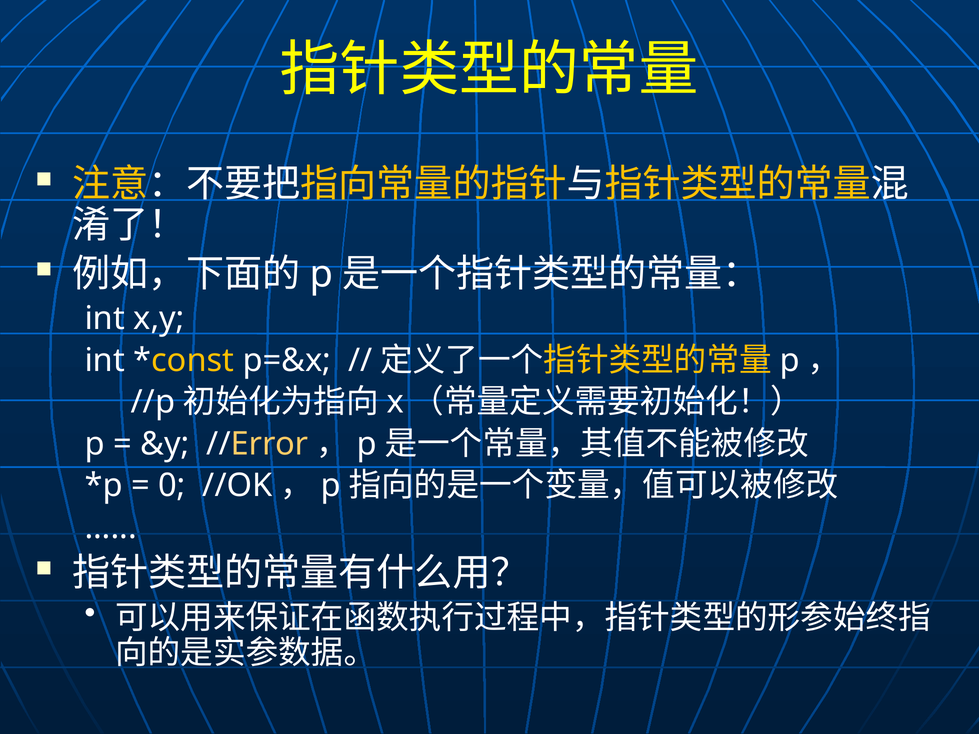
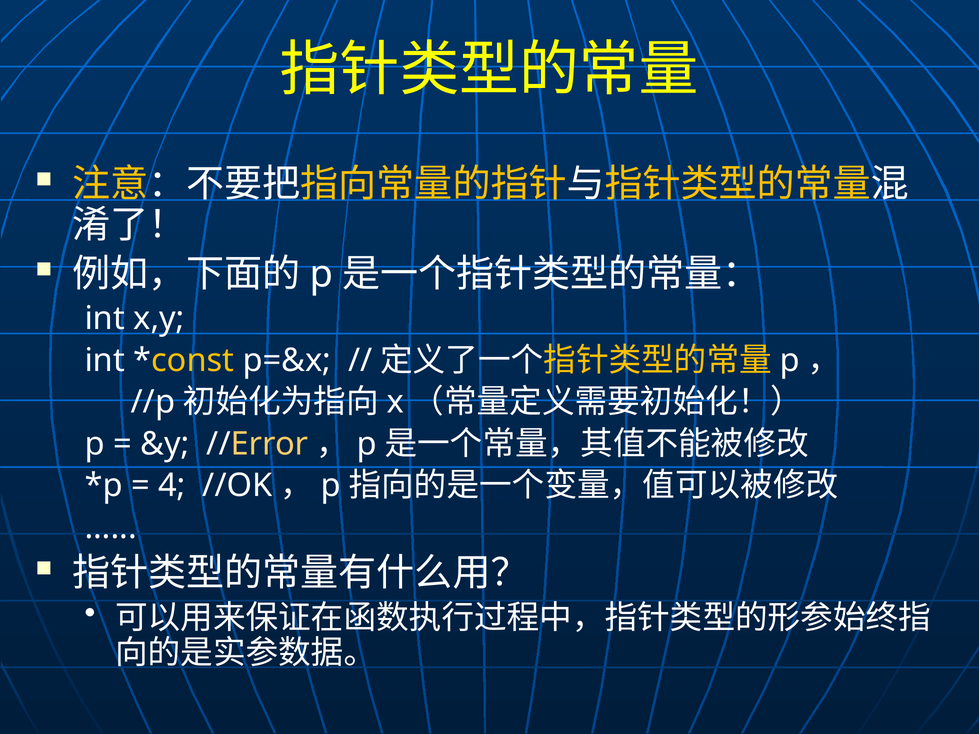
0: 0 -> 4 (172, 486)
